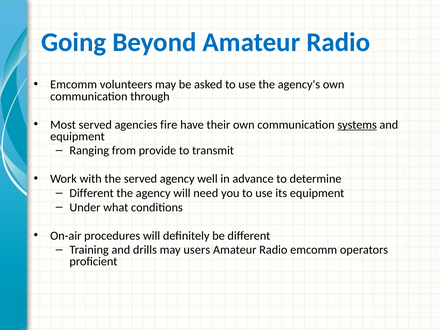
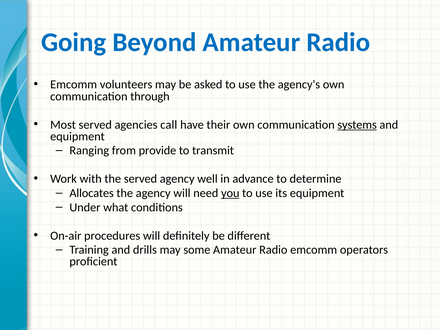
fire: fire -> call (169, 125)
Different: Different -> Allocates (92, 193)
you underline: none -> present (230, 193)
users: users -> some (197, 250)
